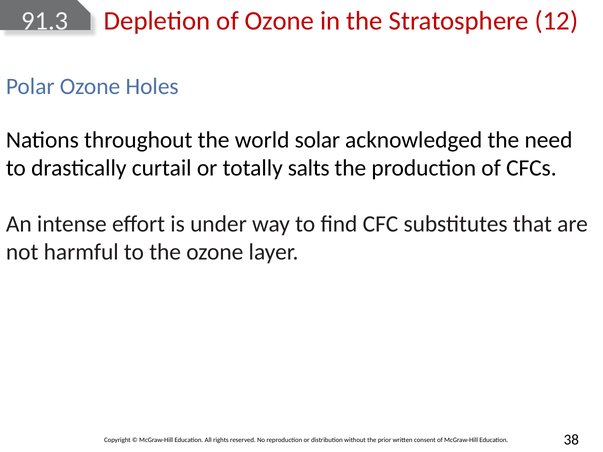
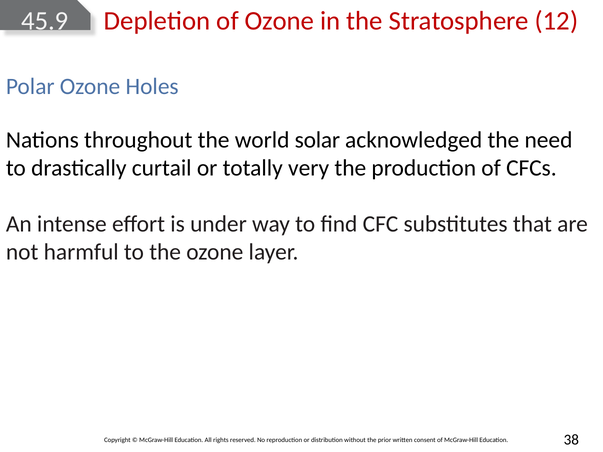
91.3: 91.3 -> 45.9 (45, 21)
salts: salts -> very (309, 168)
